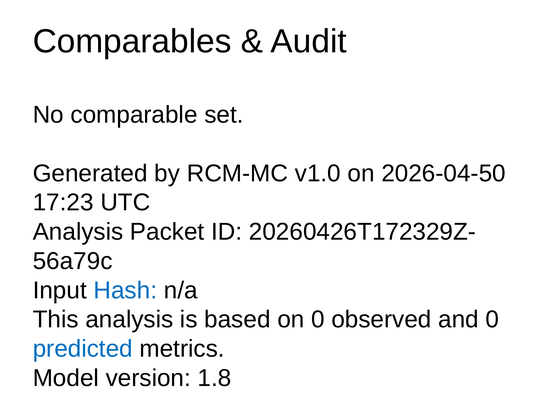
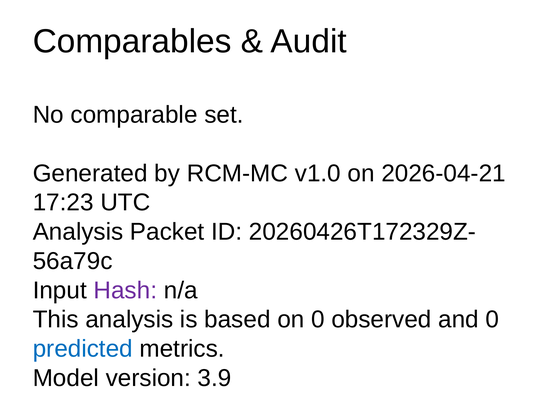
2026-04-50: 2026-04-50 -> 2026-04-21 (444, 173)
Hash colour: blue -> purple (125, 290)
1.8: 1.8 -> 3.9 (215, 377)
